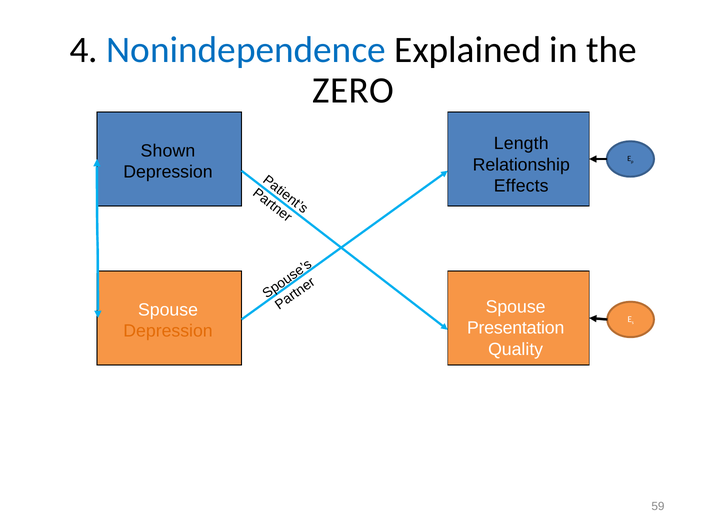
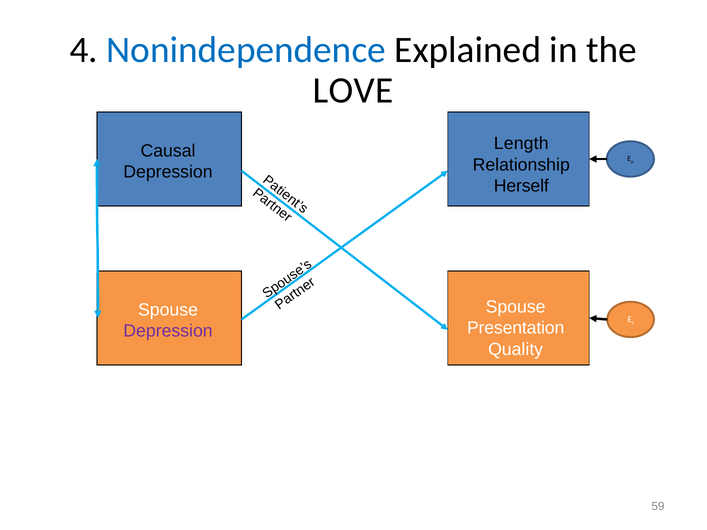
ZERO: ZERO -> LOVE (353, 90)
Shown: Shown -> Causal (168, 151)
Effects: Effects -> Herself (521, 186)
Depression colour: orange -> purple (168, 331)
